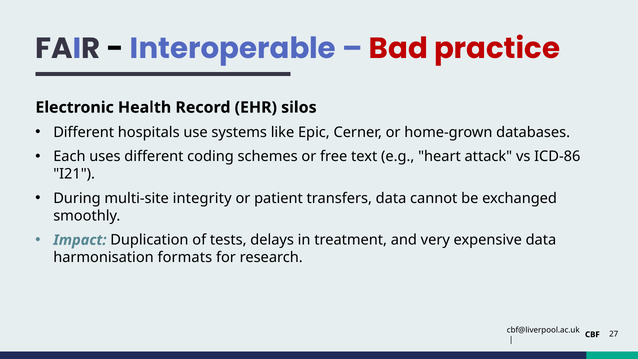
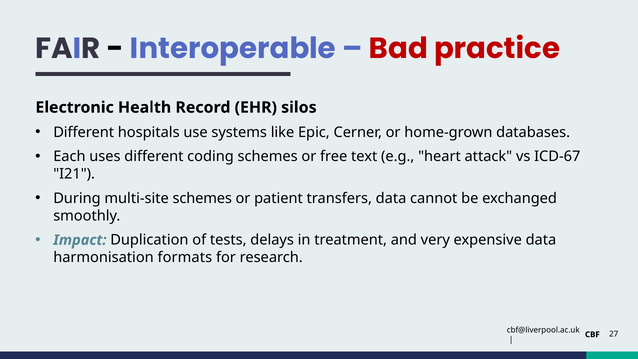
ICD-86: ICD-86 -> ICD-67 (557, 157)
multi-site integrity: integrity -> schemes (202, 198)
